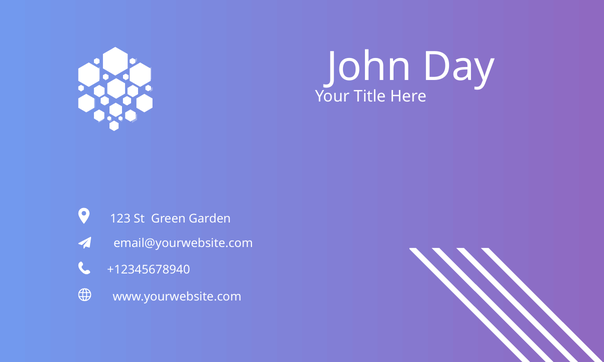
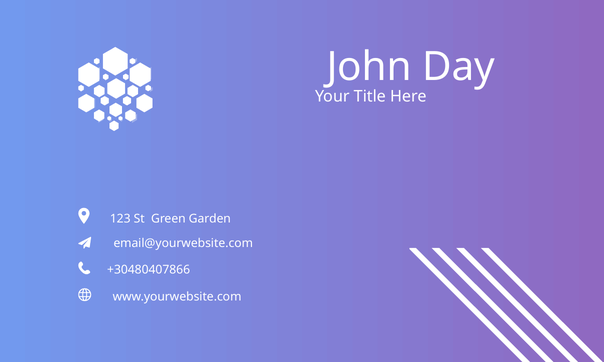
+12345678940: +12345678940 -> +30480407866 (149, 270)
